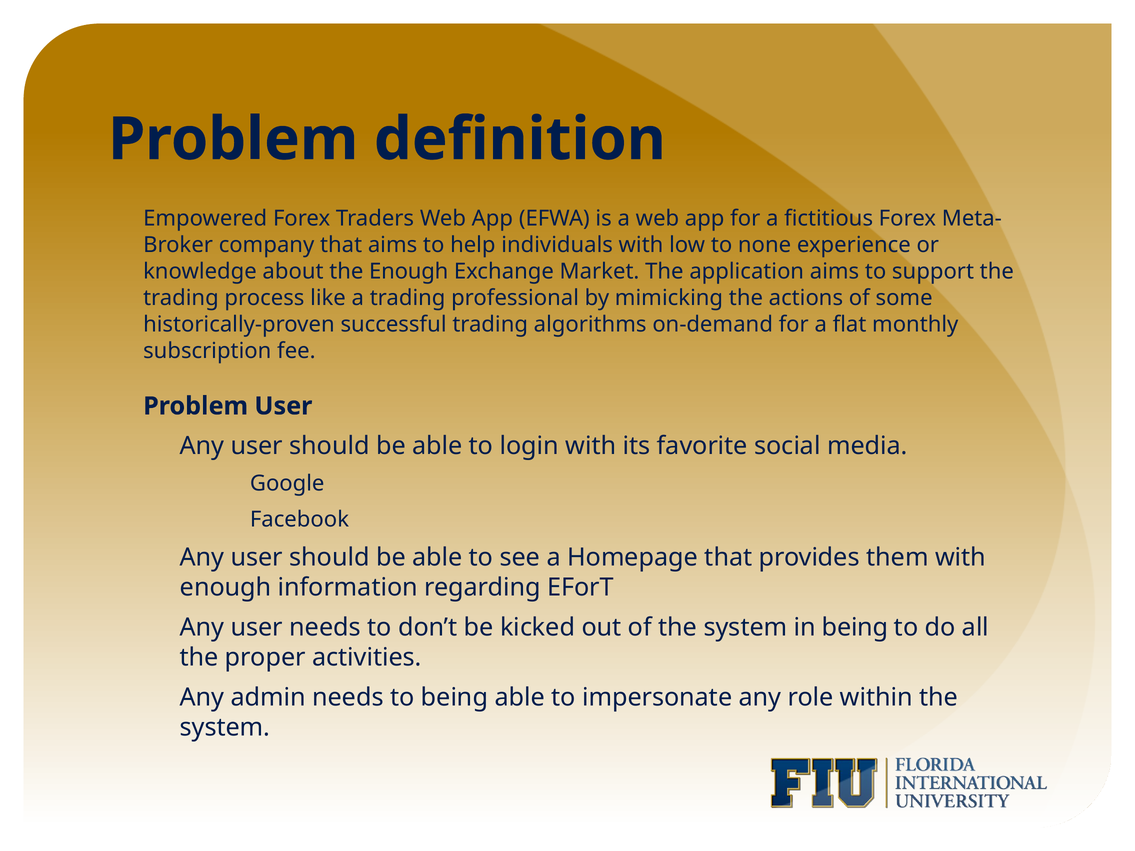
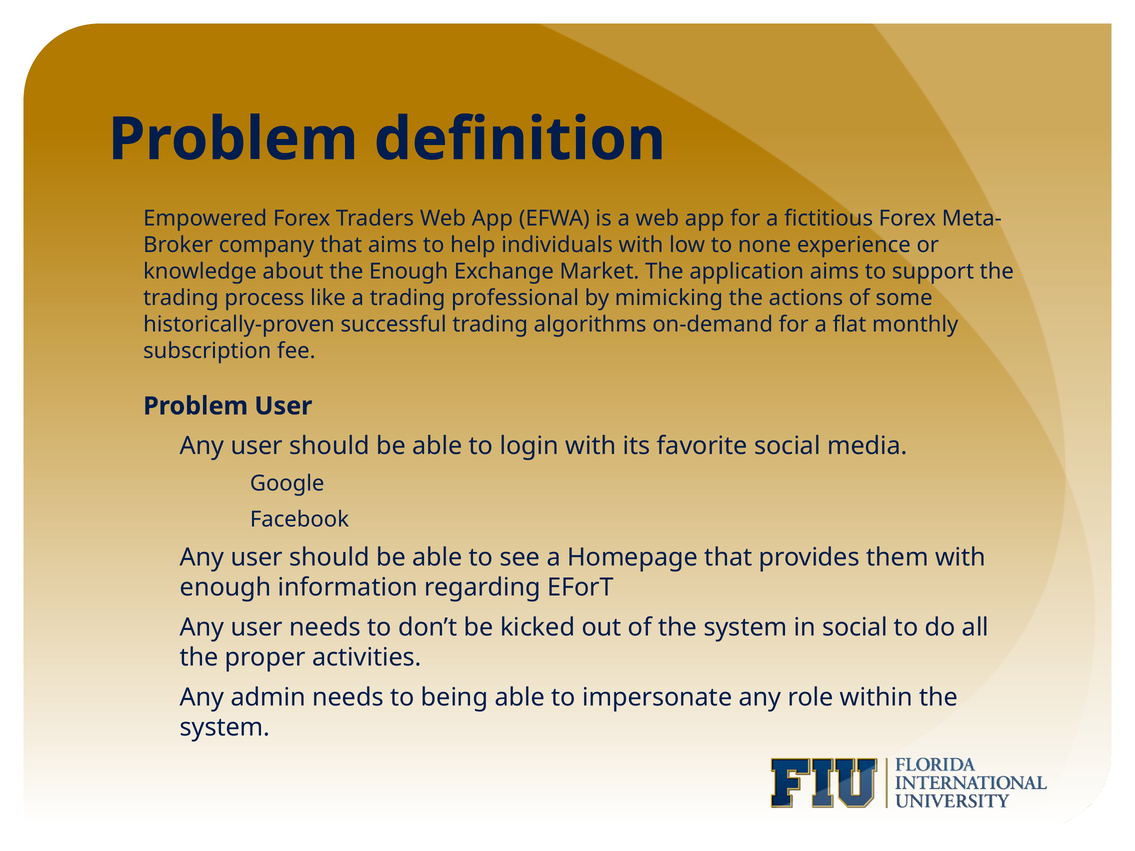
in being: being -> social (855, 628)
